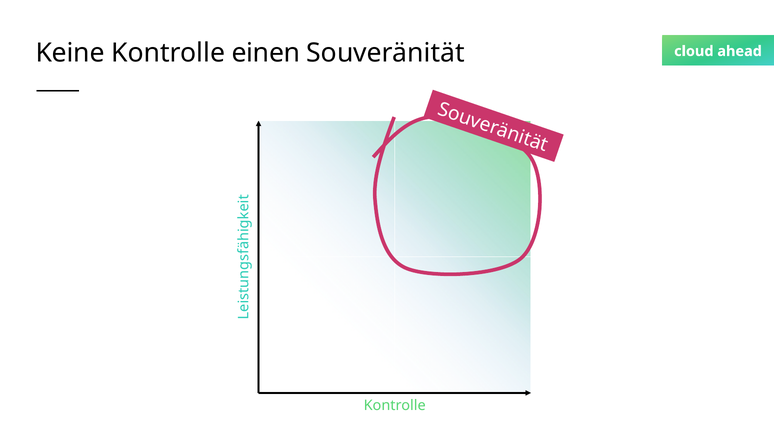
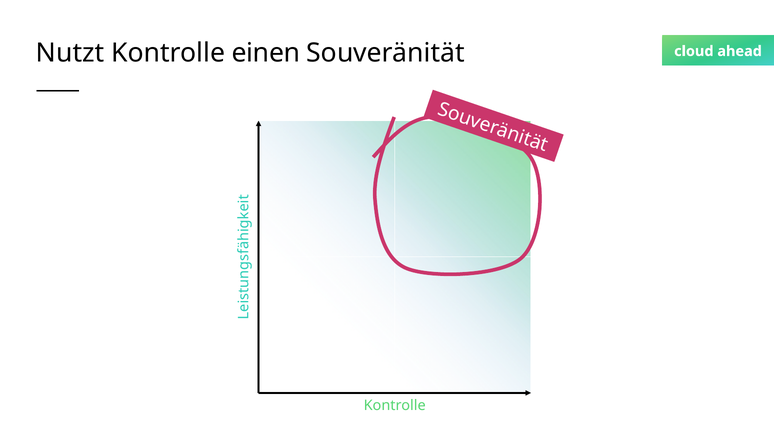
Keine: Keine -> Nutzt (70, 53)
